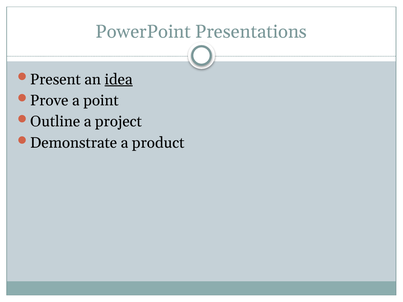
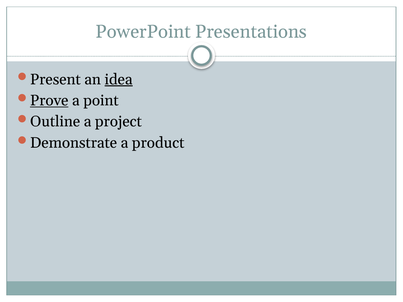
Prove underline: none -> present (49, 101)
